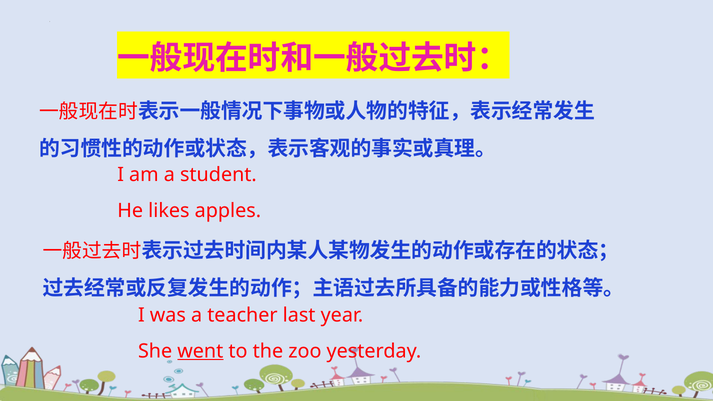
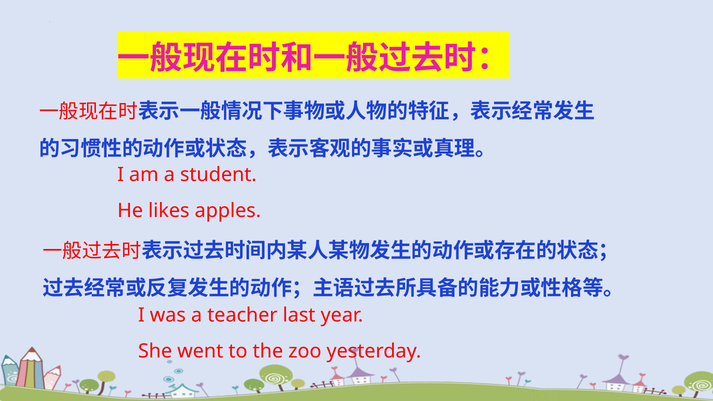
went underline: present -> none (200, 351)
